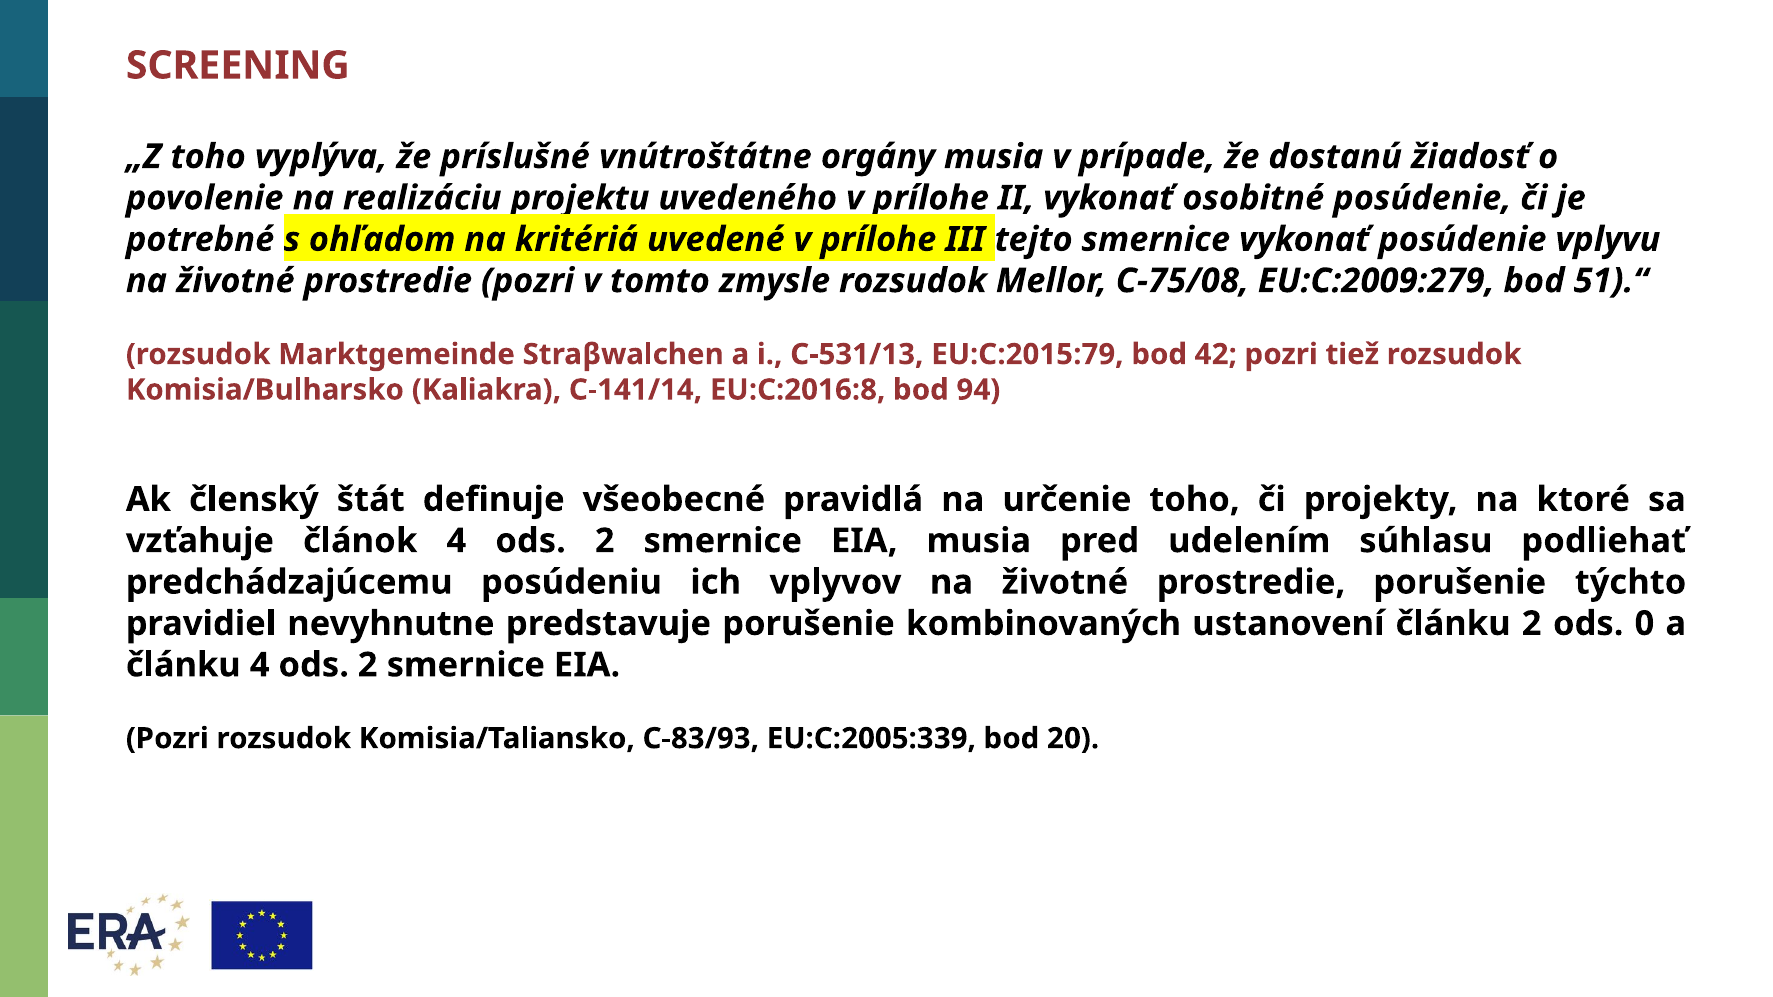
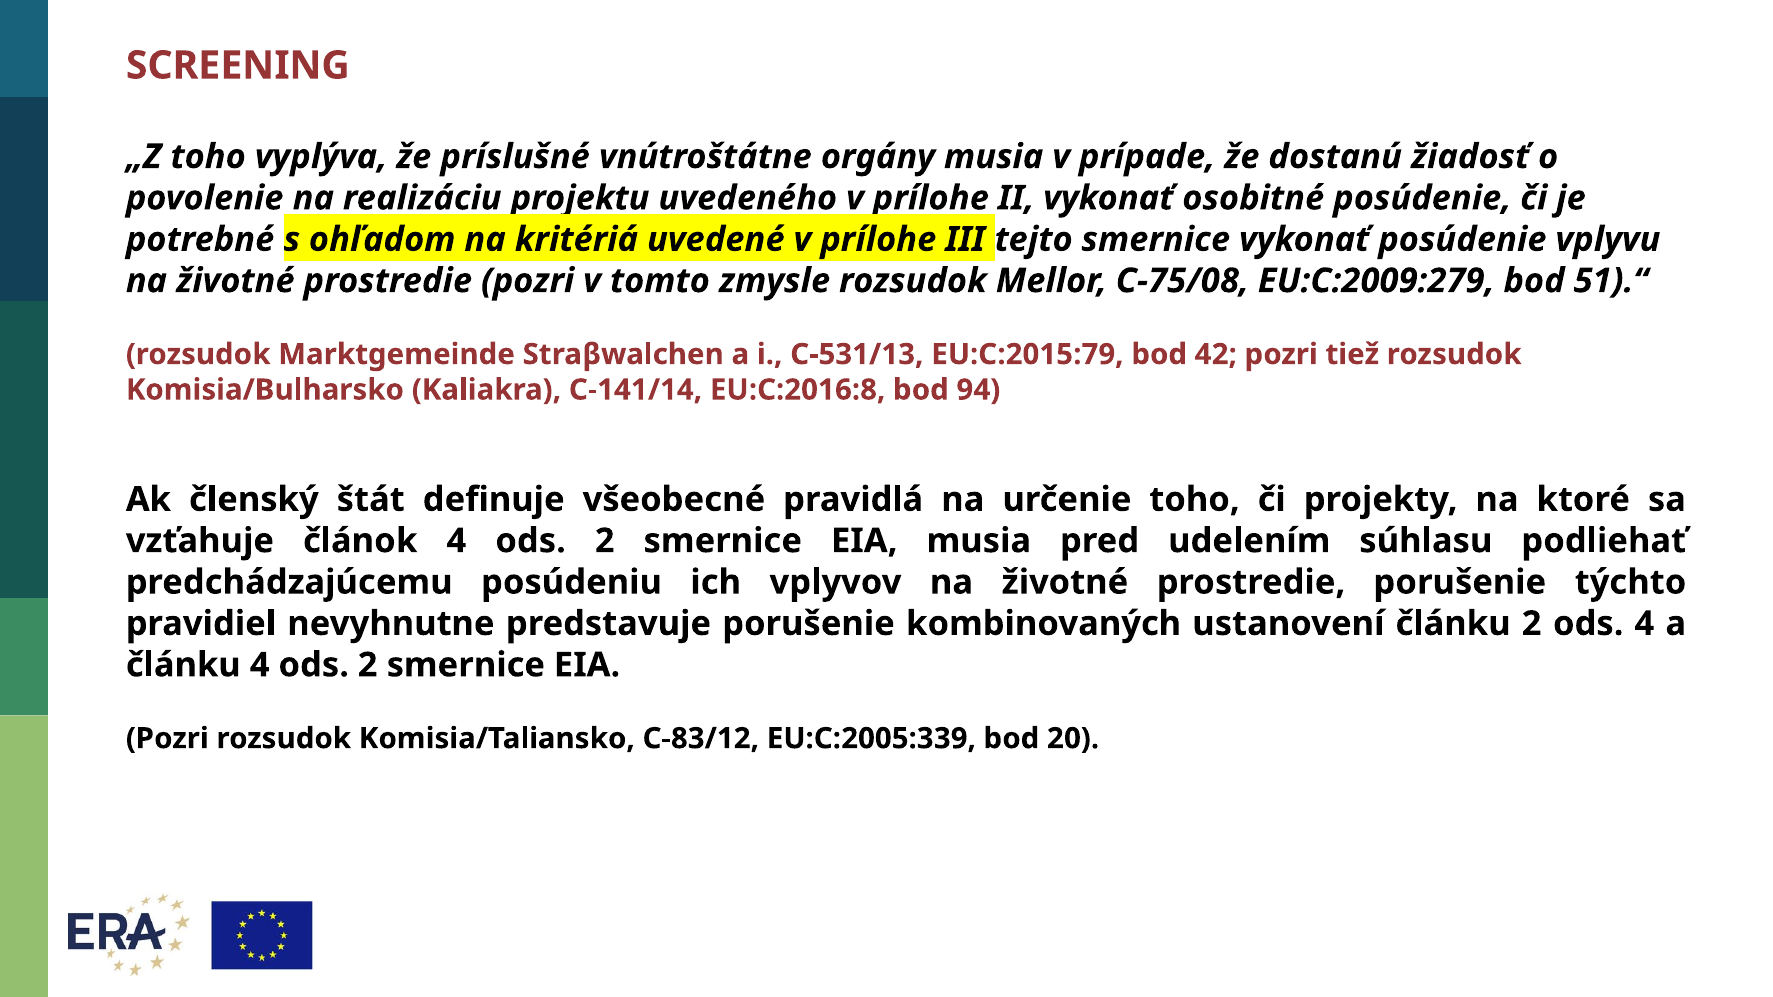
ods 0: 0 -> 4 (1644, 624)
C-83/93: C-83/93 -> C-83/12 (701, 739)
